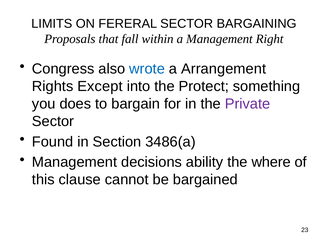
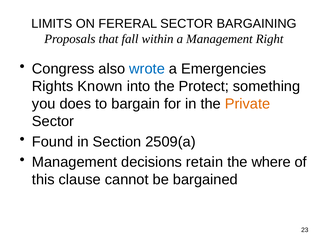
Arrangement: Arrangement -> Emergencies (224, 69)
Except: Except -> Known (100, 86)
Private colour: purple -> orange (248, 104)
3486(a: 3486(a -> 2509(a (171, 142)
ability: ability -> retain (205, 162)
